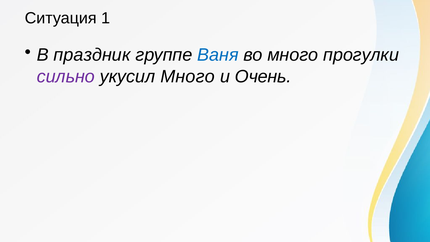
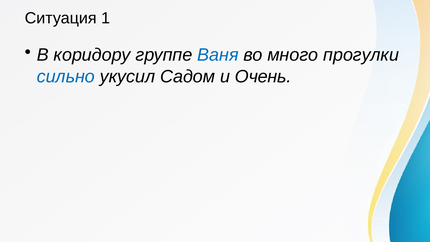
праздник: праздник -> коридору (92, 55)
сильно colour: purple -> blue (66, 76)
укусил Много: Много -> Садом (188, 76)
